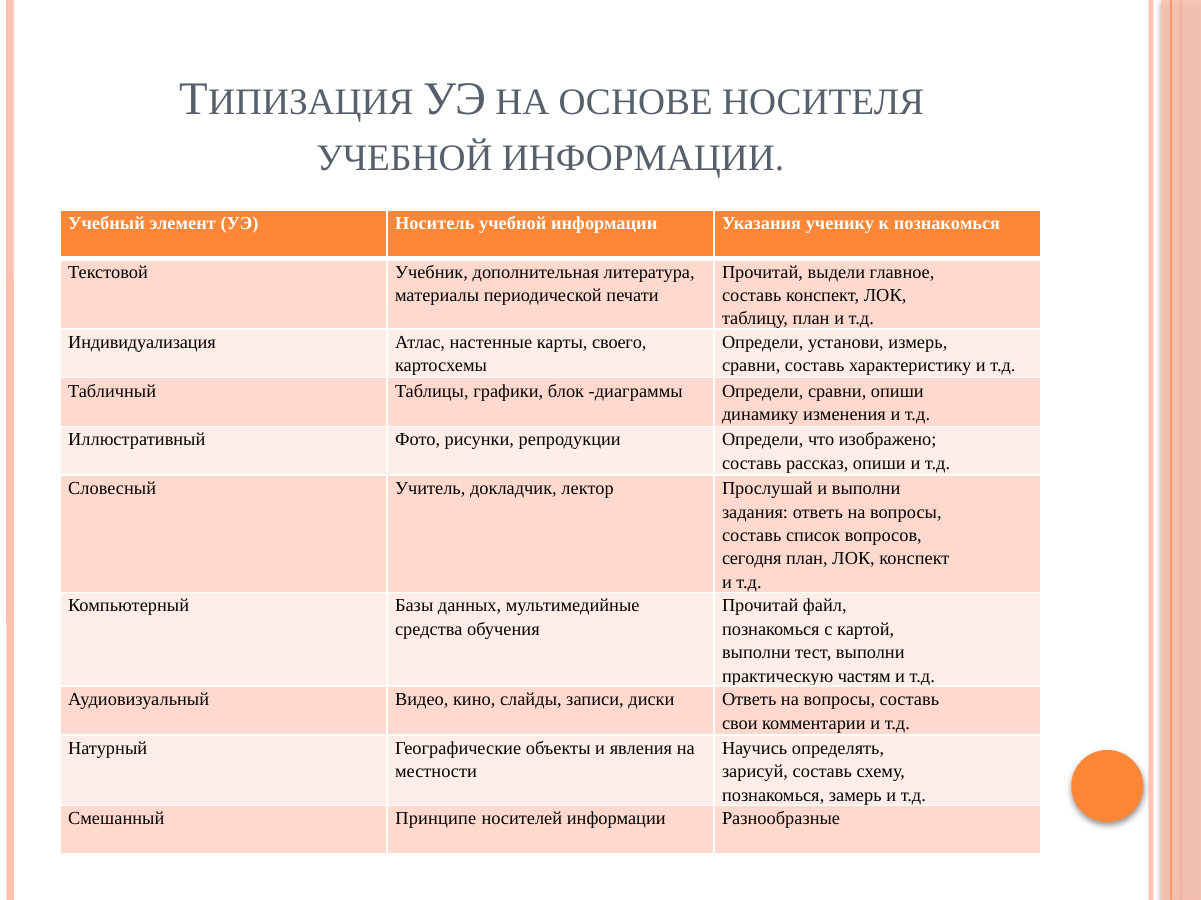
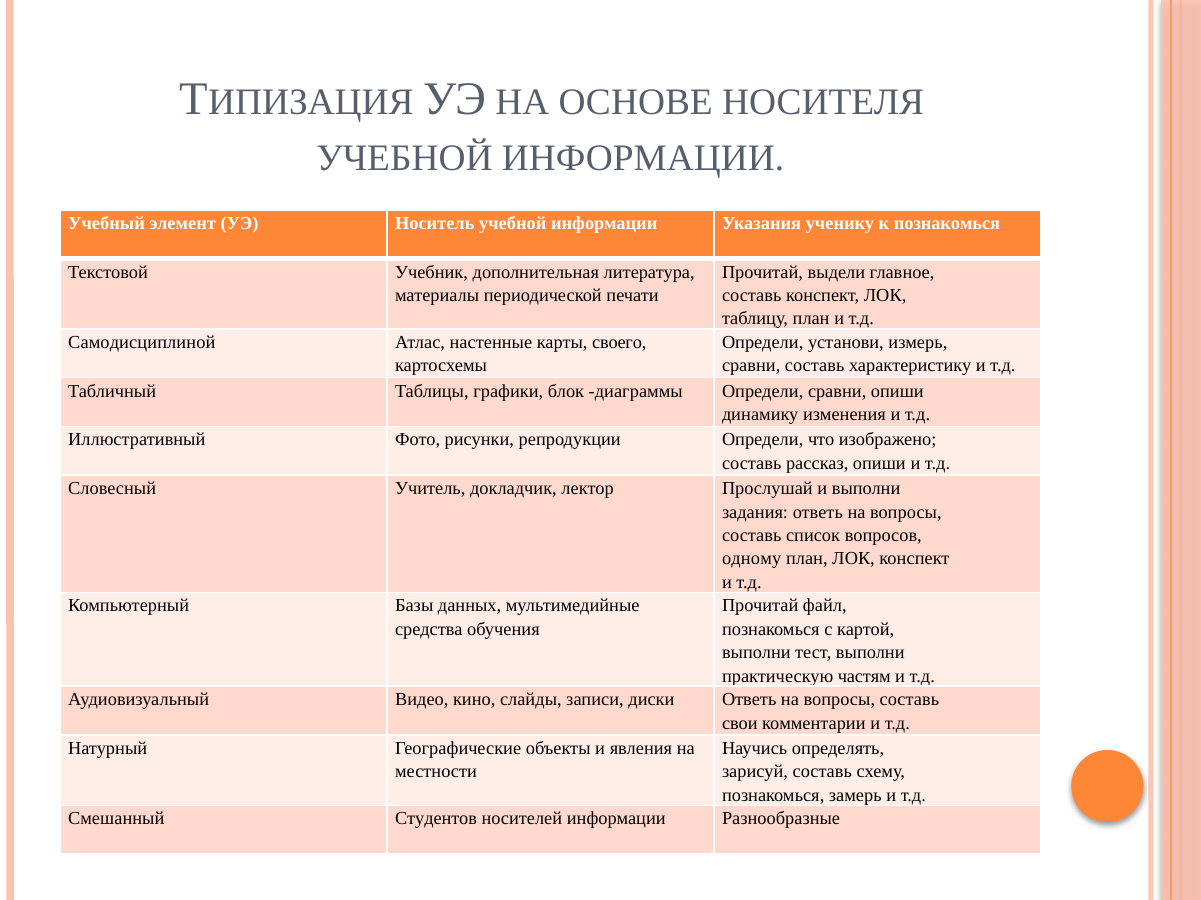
Индивидуализация: Индивидуализация -> Самодисциплиной (142, 343)
сегодня: сегодня -> одному (752, 559)
Принципе: Принципе -> Студентов (436, 819)
